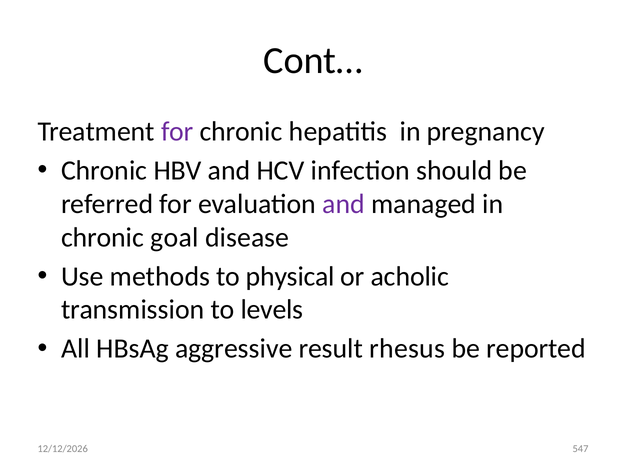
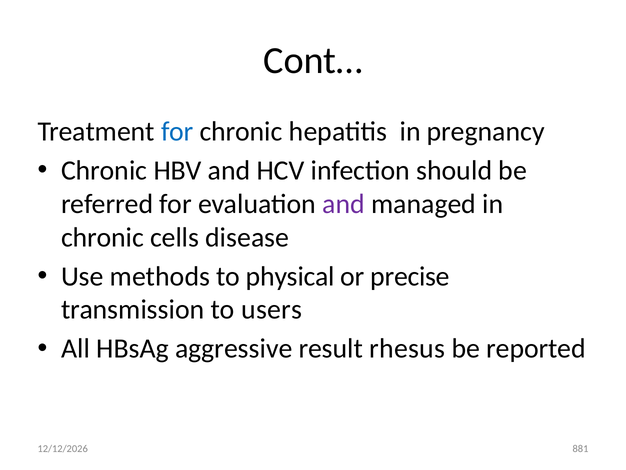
for colour: purple -> blue (177, 131)
goal: goal -> cells (175, 237)
acholic: acholic -> precise (410, 276)
levels: levels -> users (272, 309)
547: 547 -> 881 (580, 448)
